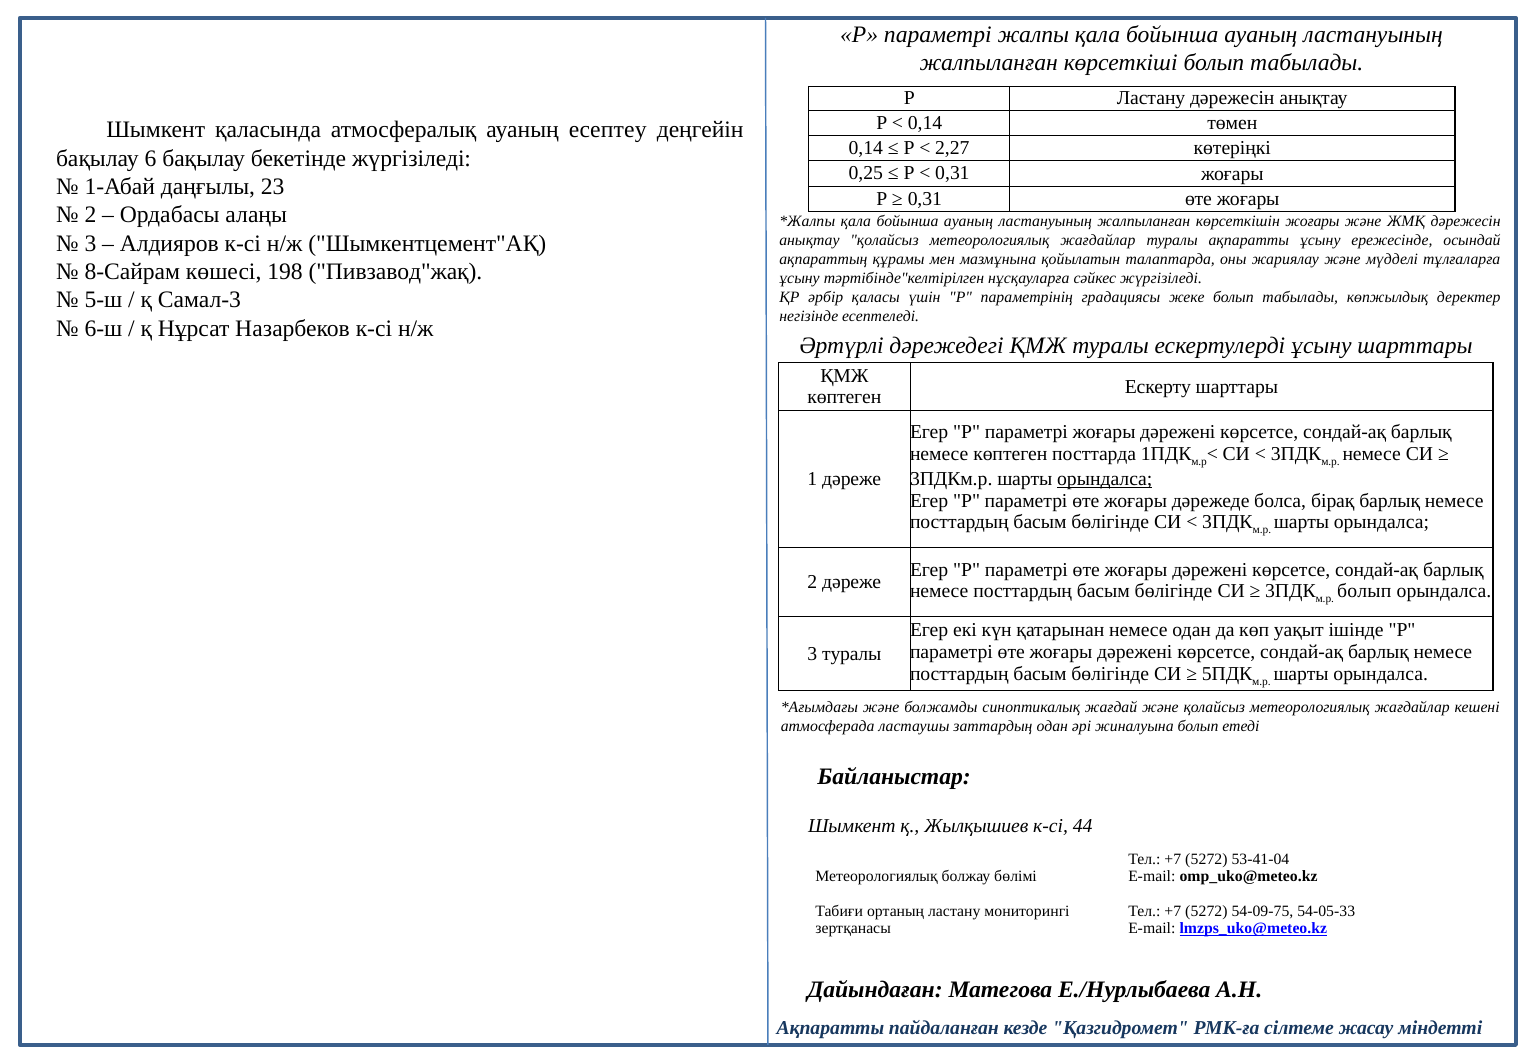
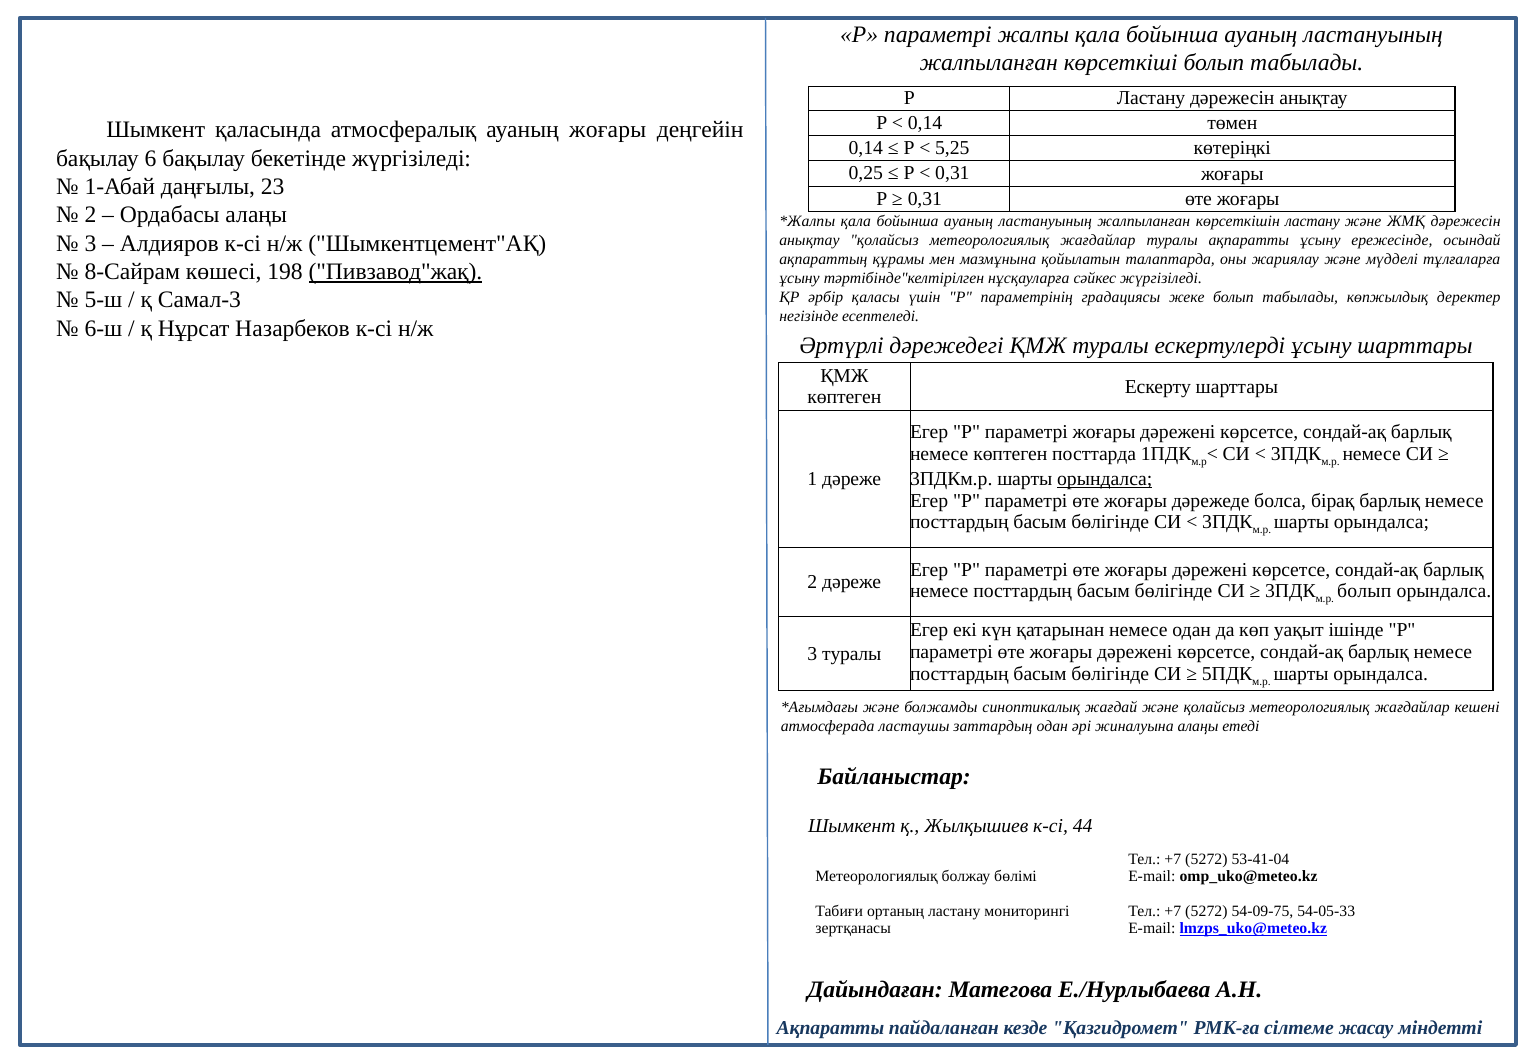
ауаның есептеу: есептеу -> жоғары (608, 130)
2,27: 2,27 -> 5,25 (952, 148)
көрсеткішін жоғары: жоғары -> ластану (1312, 222)
Пивзавод"жақ underline: none -> present (395, 272)
жиналуына болып: болып -> алаңы (1198, 726)
